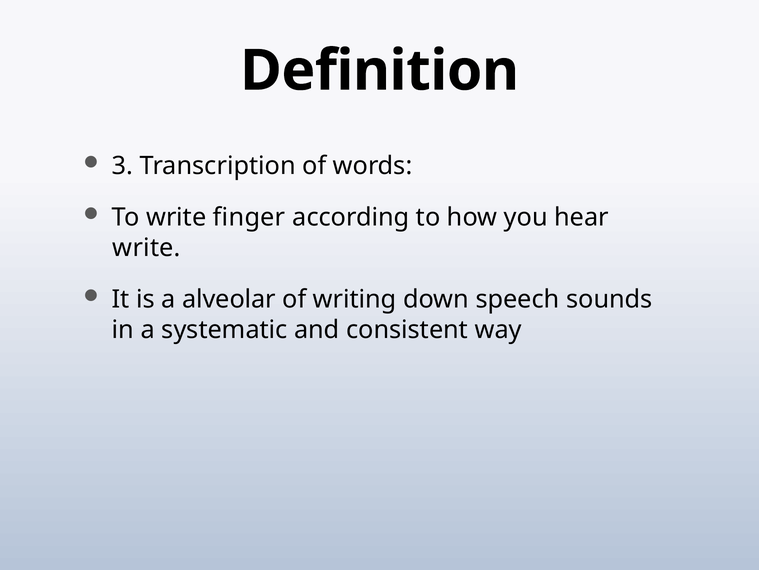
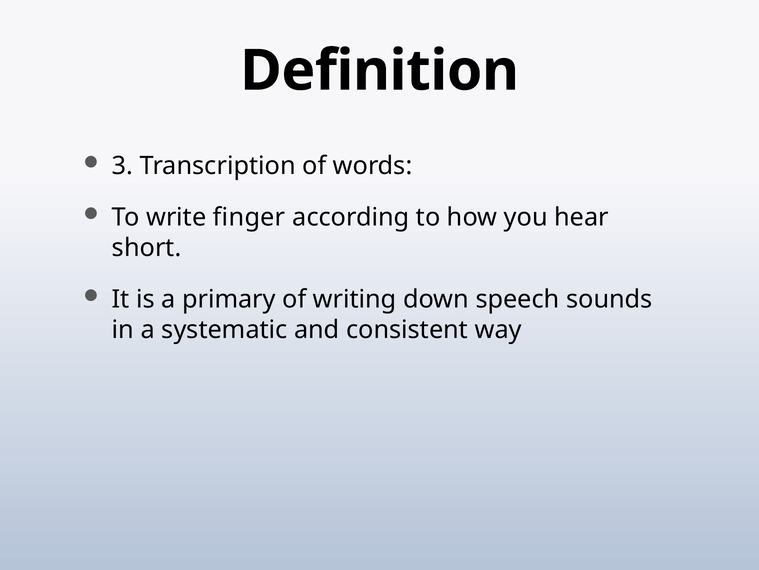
write: write -> short (147, 248)
alveolar: alveolar -> primary (229, 299)
